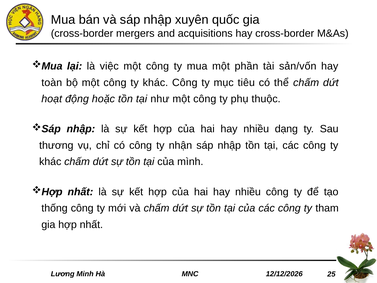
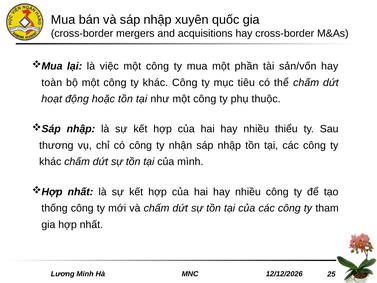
dạng: dạng -> thiểu (286, 129)
